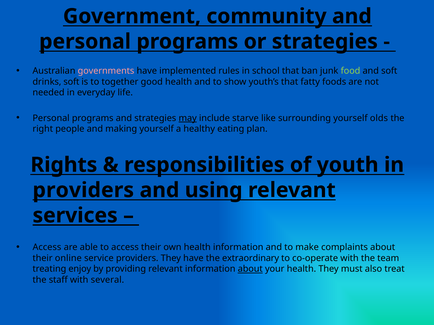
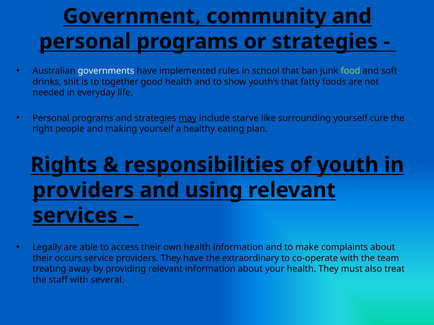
governments colour: pink -> white (106, 71)
drinks soft: soft -> shit (71, 82)
olds: olds -> cure (379, 118)
Access: Access -> Legally (47, 248)
online: online -> occurs (68, 259)
enjoy: enjoy -> away (80, 269)
about underline: present -> none (250, 269)
